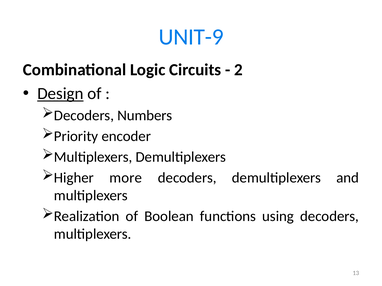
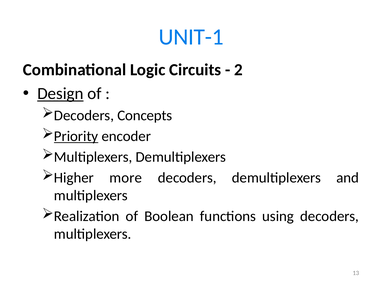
UNIT-9: UNIT-9 -> UNIT-1 (191, 37)
Numbers: Numbers -> Concepts (145, 116)
Priority underline: none -> present (76, 136)
